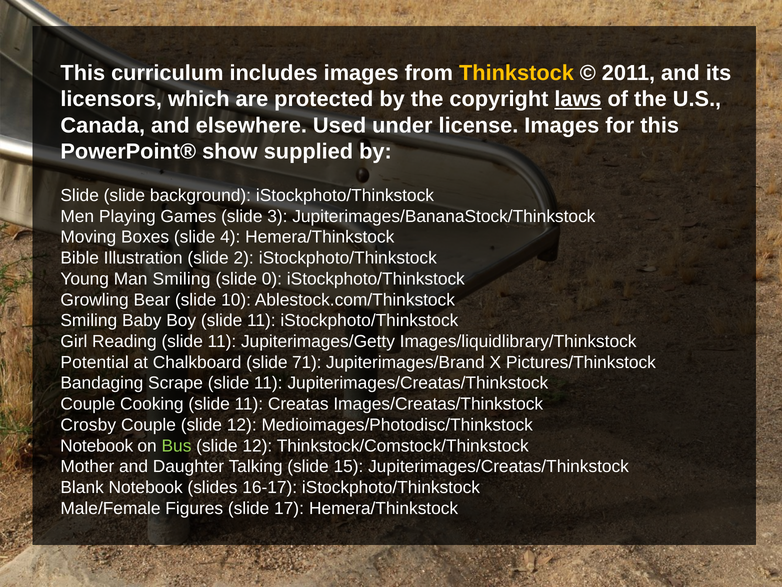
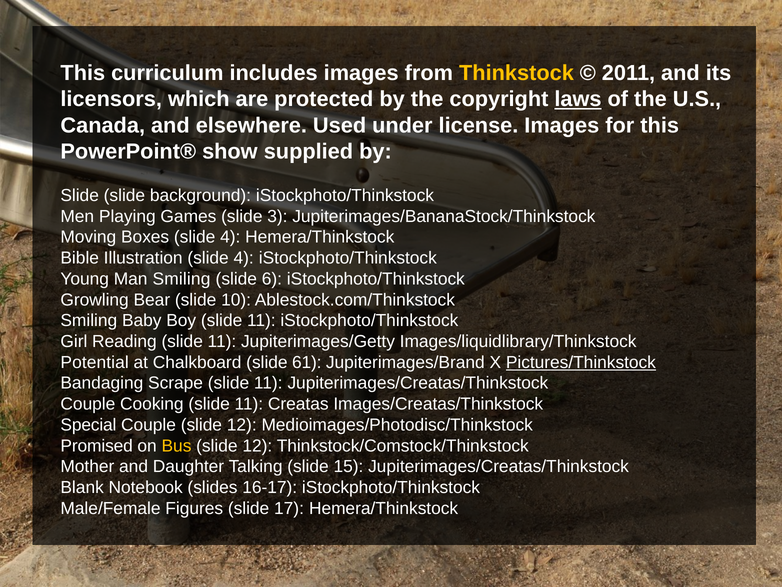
Illustration slide 2: 2 -> 4 (244, 258)
0: 0 -> 6 (272, 279)
71: 71 -> 61 (307, 362)
Pictures/Thinkstock underline: none -> present (581, 362)
Crosby: Crosby -> Special (88, 425)
Notebook: Notebook -> Promised (97, 445)
Bus colour: light green -> yellow (177, 445)
